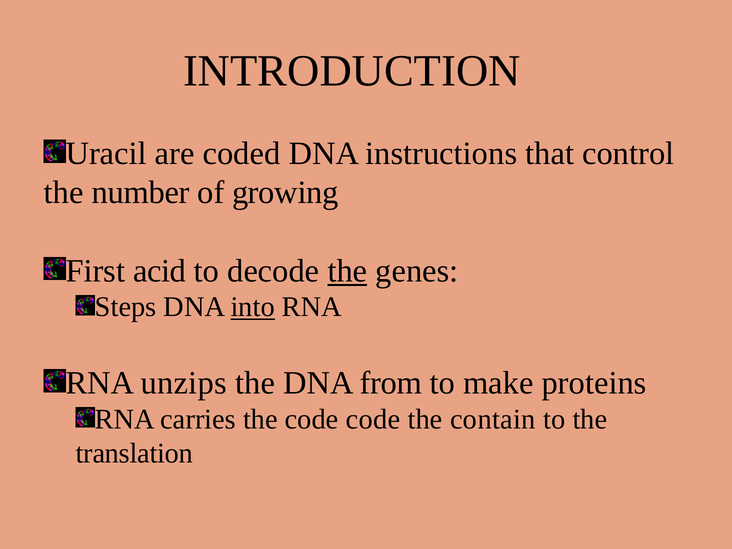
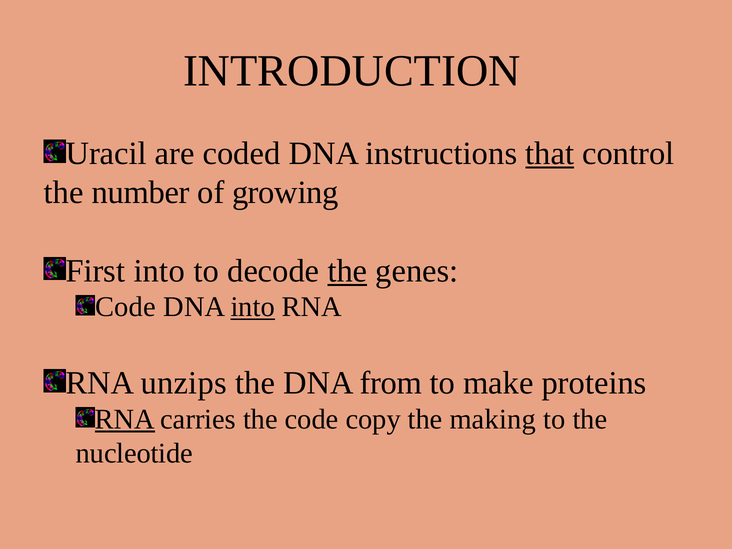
that underline: none -> present (550, 154)
First acid: acid -> into (159, 271)
Steps: Steps -> Code (126, 307)
RNA underline: none -> present (125, 419)
code code: code -> copy (373, 419)
contain: contain -> making (493, 419)
translation: translation -> nucleotide (134, 453)
